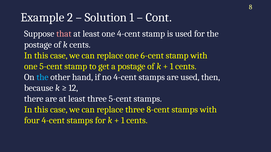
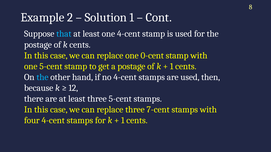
that colour: pink -> light blue (64, 34)
6-cent: 6-cent -> 0-cent (152, 56)
8-cent: 8-cent -> 7-cent (158, 110)
